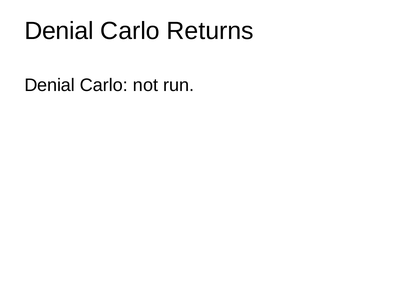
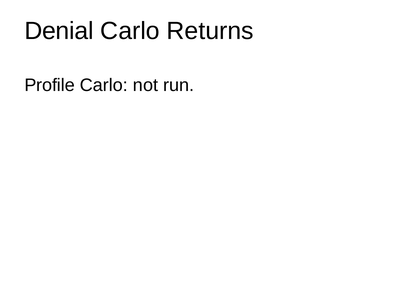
Denial: Denial -> Profile (50, 85)
